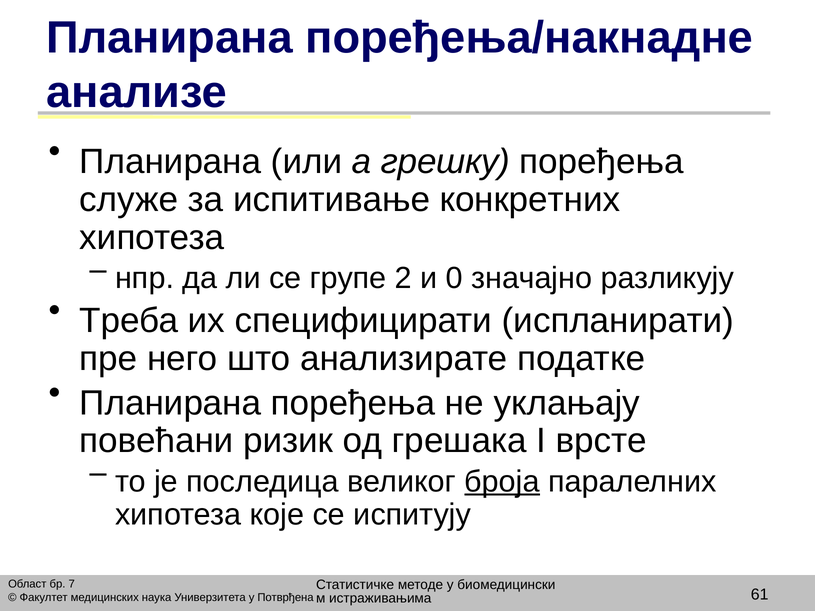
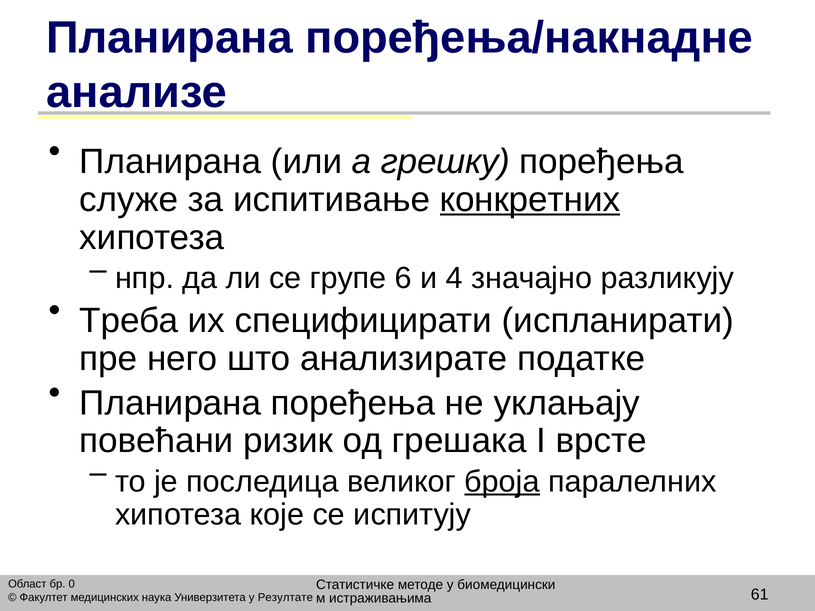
конкретних underline: none -> present (530, 200)
2: 2 -> 6 (403, 278)
0: 0 -> 4 (454, 278)
7: 7 -> 0 (72, 584)
Потврђена: Потврђена -> Резултате (285, 598)
